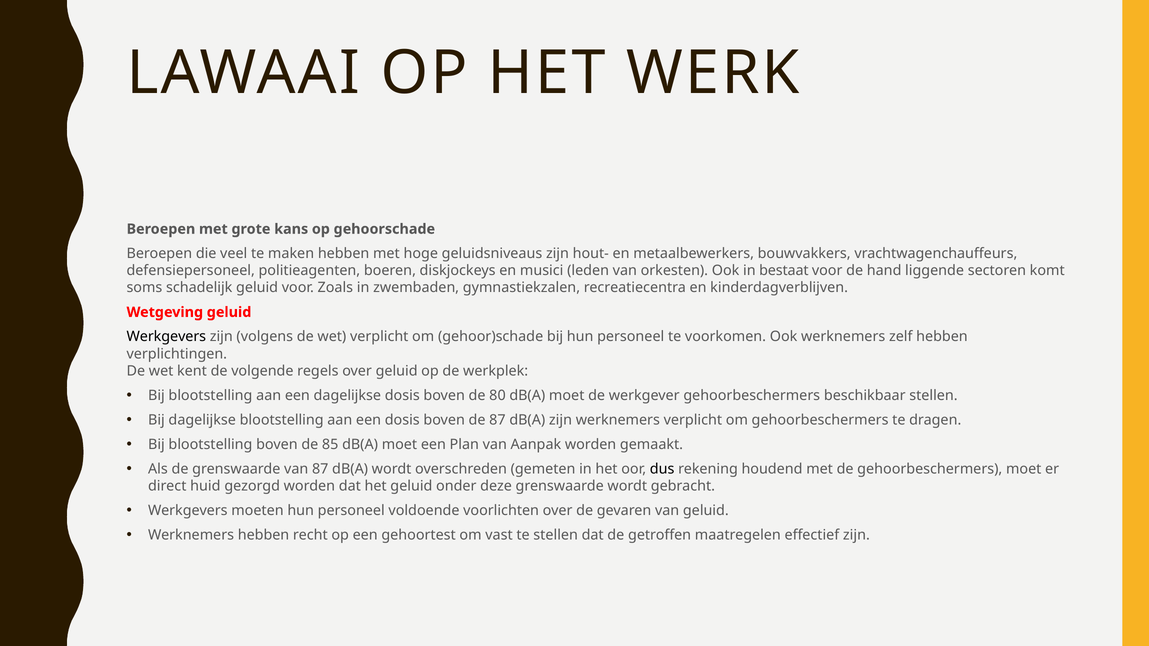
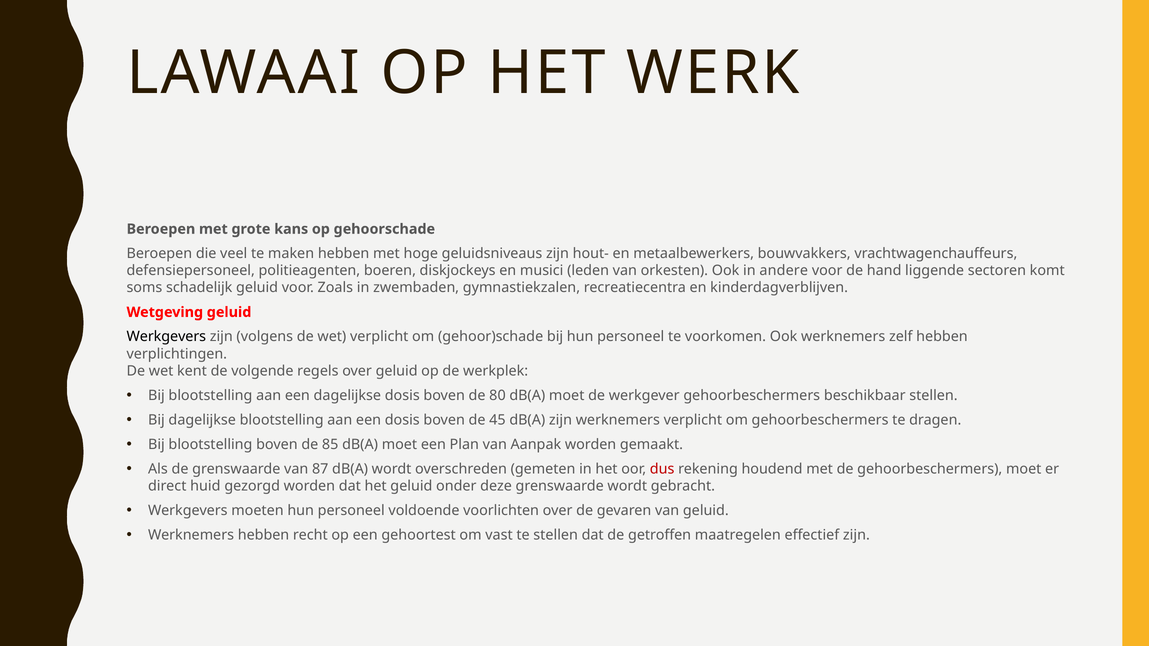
bestaat: bestaat -> andere (784, 271)
de 87: 87 -> 45 (497, 420)
dus colour: black -> red (662, 469)
